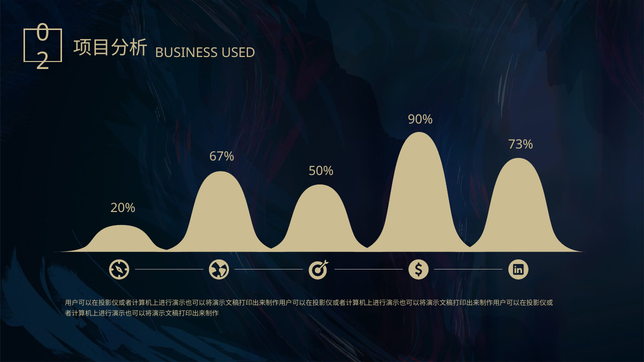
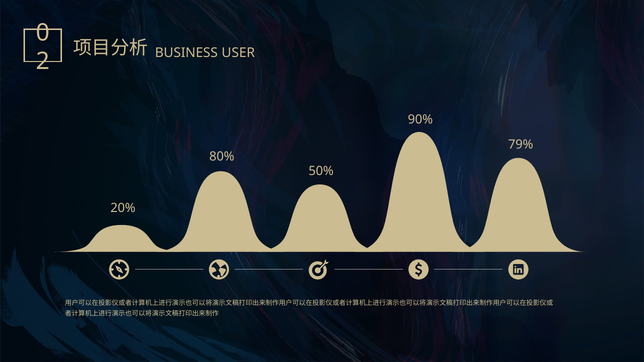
USED: USED -> USER (238, 53)
73%: 73% -> 79% (521, 144)
67%: 67% -> 80% (222, 157)
